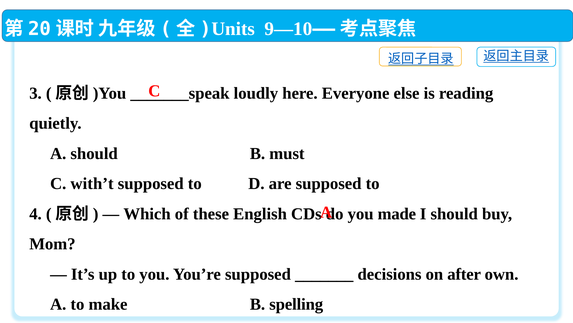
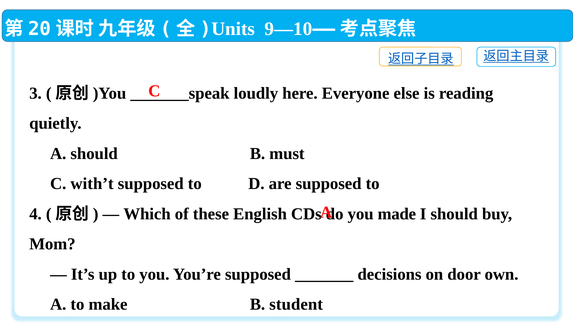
after: after -> door (464, 274)
spelling: spelling -> student (296, 304)
